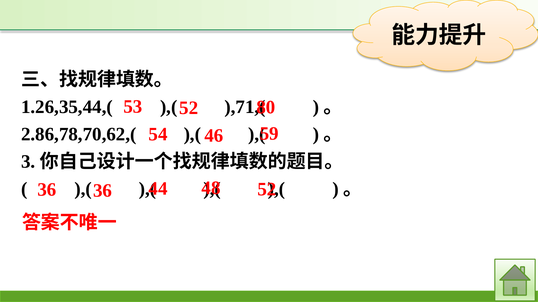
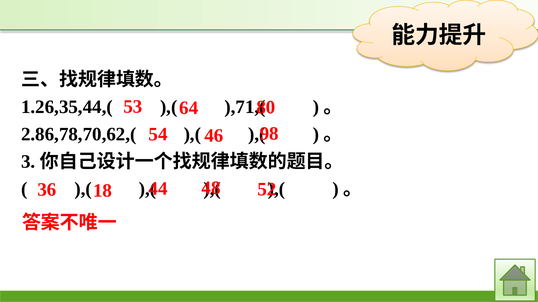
53 52: 52 -> 64 (189, 108)
59: 59 -> 98 (269, 134)
36 36: 36 -> 18 (103, 191)
